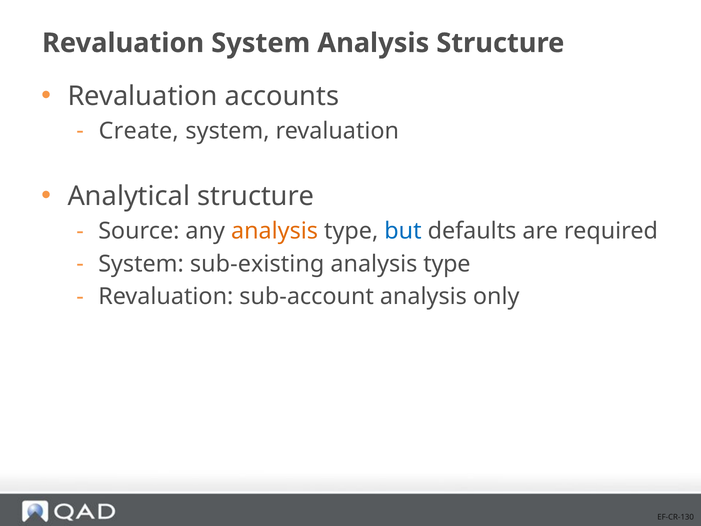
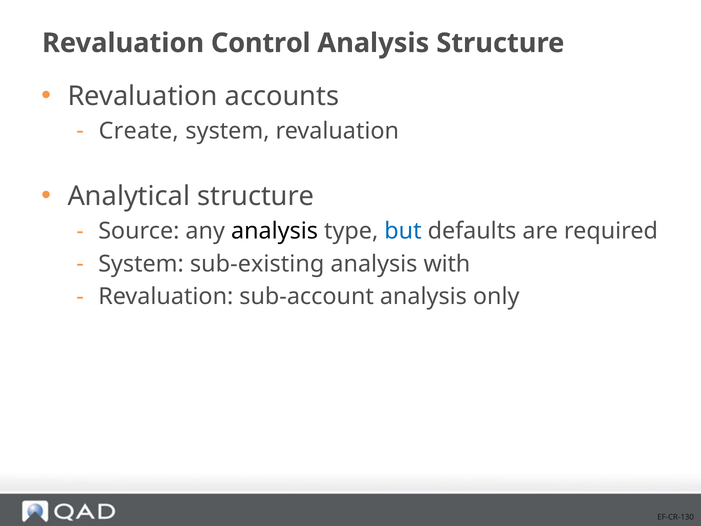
Revaluation System: System -> Control (261, 43)
analysis colour: orange -> black (275, 231)
type: type -> with (447, 264)
